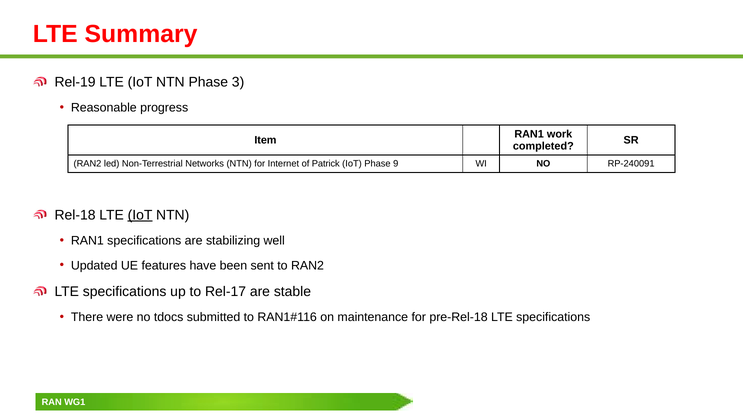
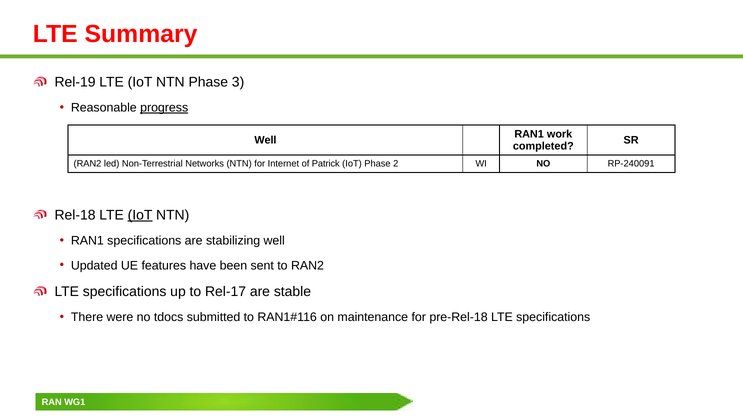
progress underline: none -> present (164, 108)
Item: Item -> Well (265, 140)
9: 9 -> 2 (396, 164)
